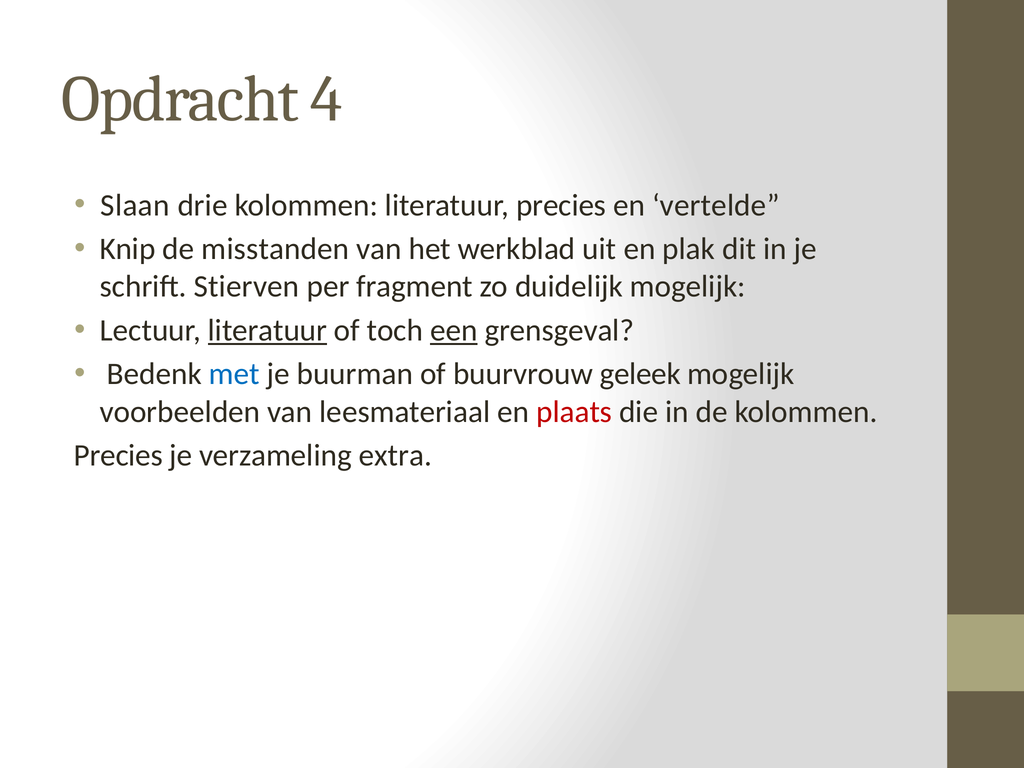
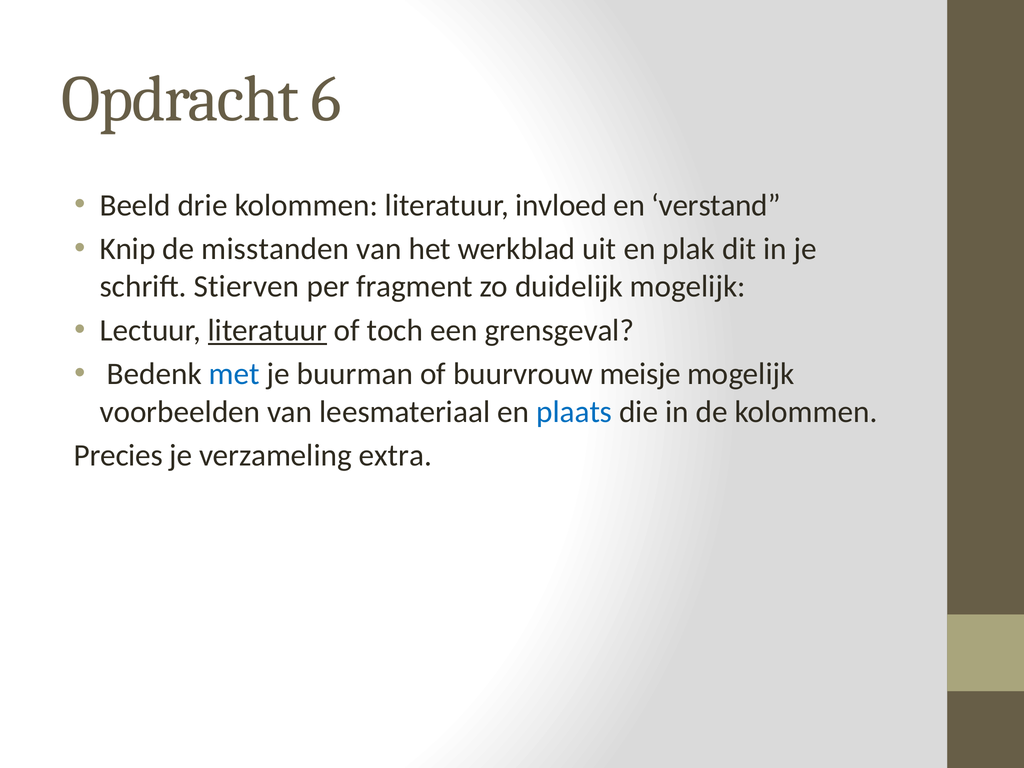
4: 4 -> 6 (326, 99)
Slaan: Slaan -> Beeld (135, 205)
literatuur precies: precies -> invloed (561, 205)
vertelde: vertelde -> verstand (716, 205)
een underline: present -> none (454, 330)
geleek: geleek -> meisje (640, 374)
plaats colour: red -> blue (574, 412)
